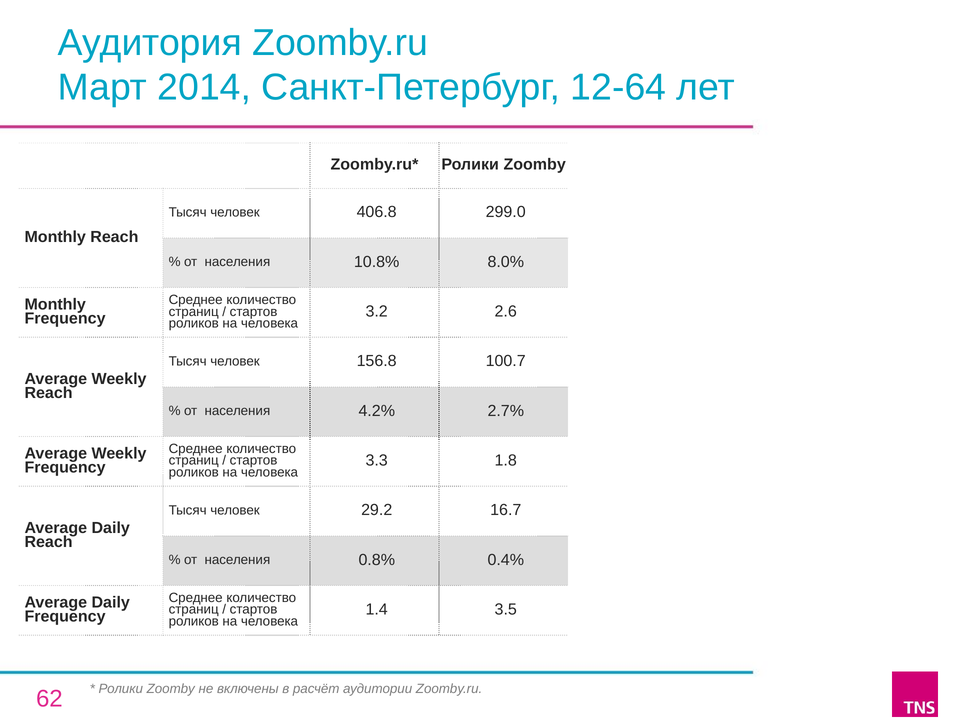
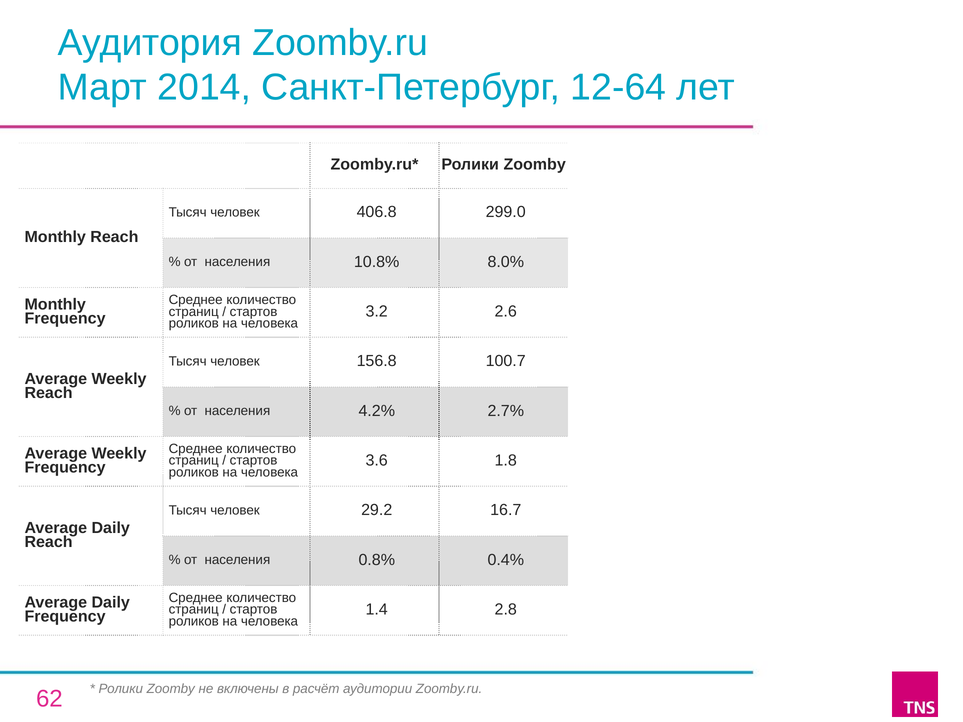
3.3: 3.3 -> 3.6 (377, 461)
3.5: 3.5 -> 2.8 (506, 610)
